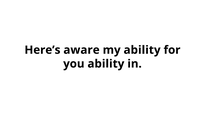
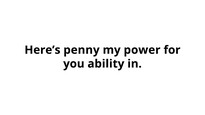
aware: aware -> penny (81, 50)
my ability: ability -> power (142, 50)
